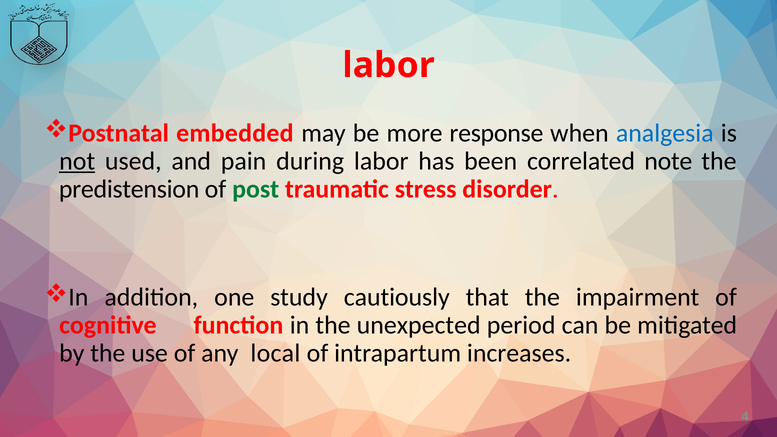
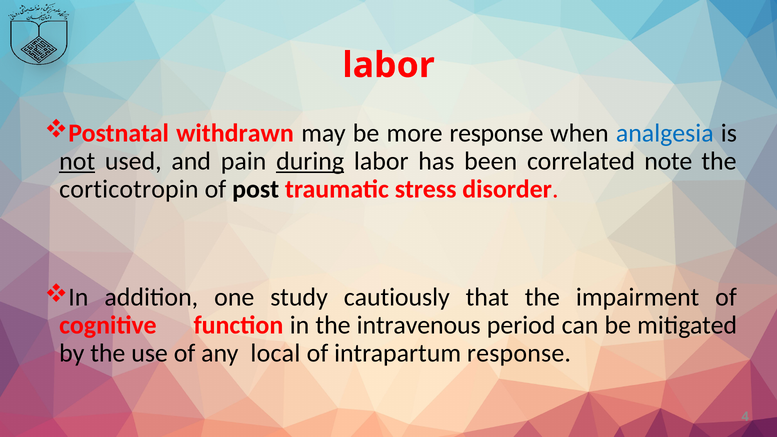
embedded: embedded -> withdrawn (235, 133)
during underline: none -> present (310, 161)
predistension: predistension -> corticotropin (129, 189)
post colour: green -> black (256, 189)
unexpected: unexpected -> intravenous (419, 325)
intrapartum increases: increases -> response (519, 353)
